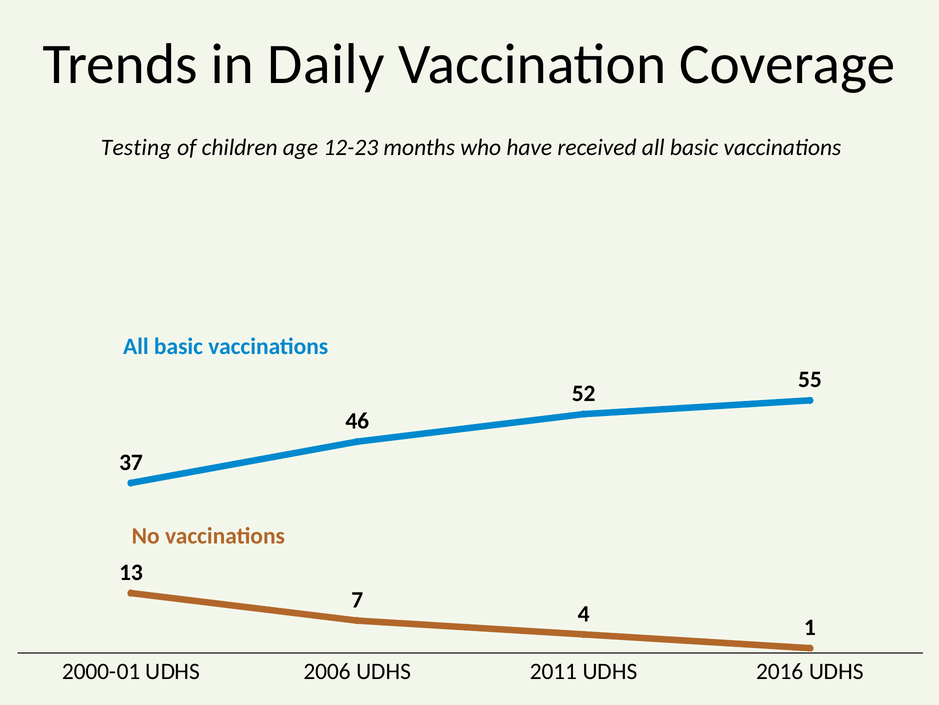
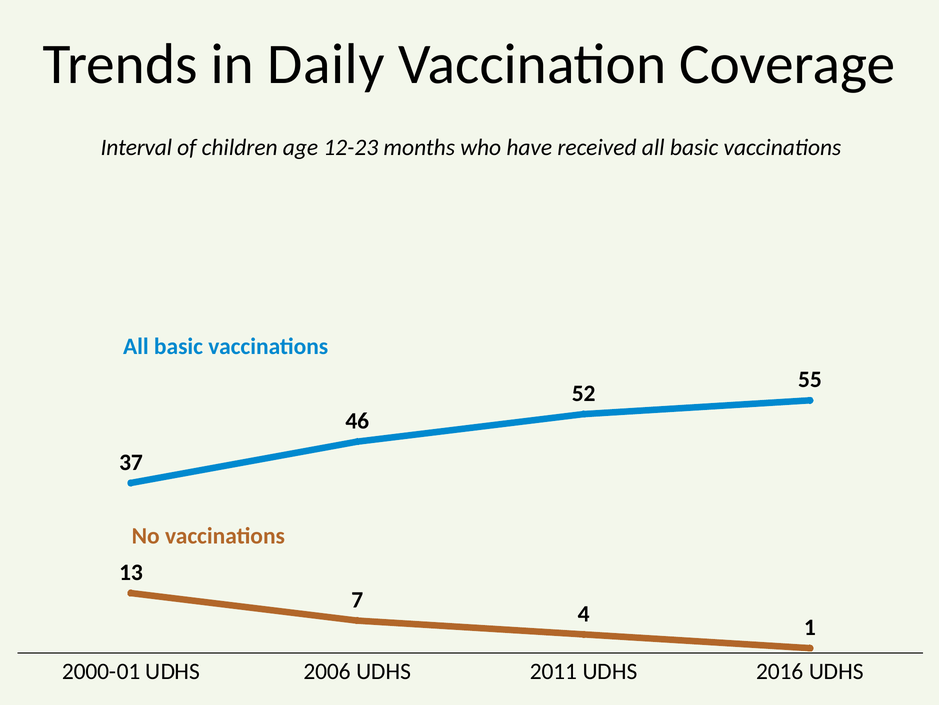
Testing: Testing -> Interval (136, 147)
